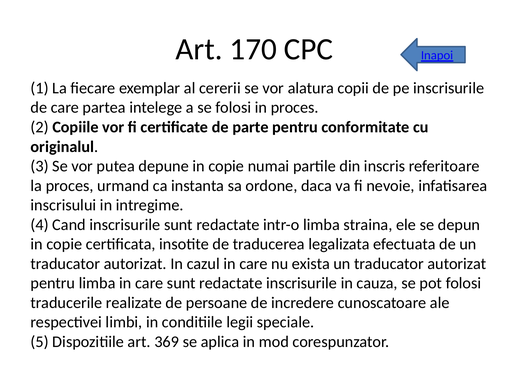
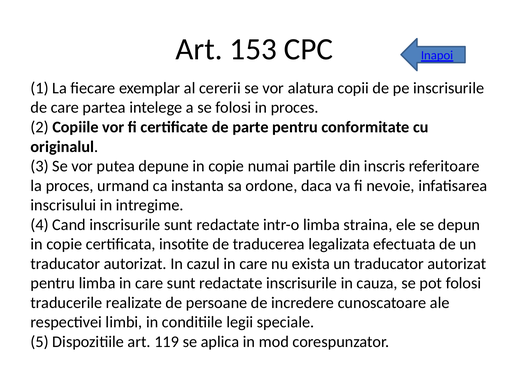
170: 170 -> 153 (253, 49)
369: 369 -> 119 (167, 342)
